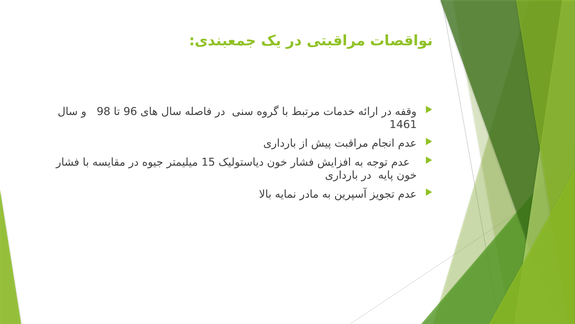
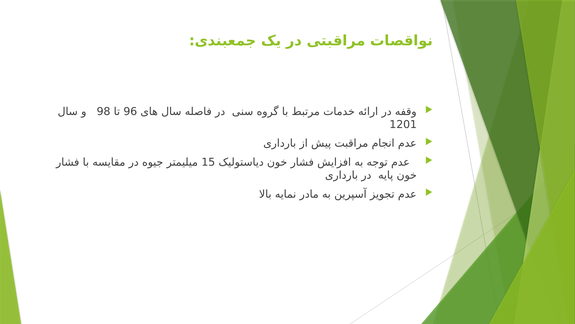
1461: 1461 -> 1201 (403, 124)
